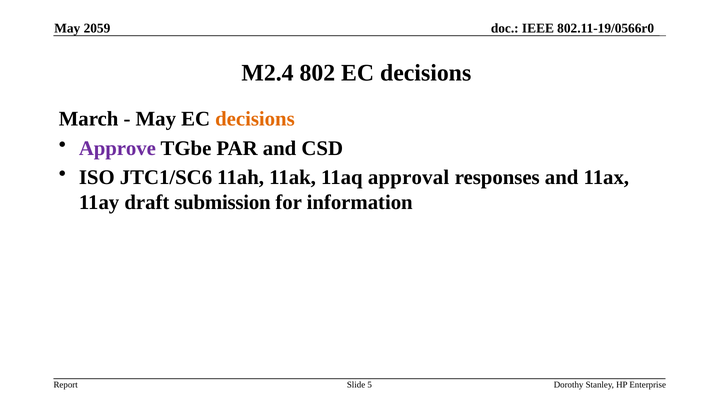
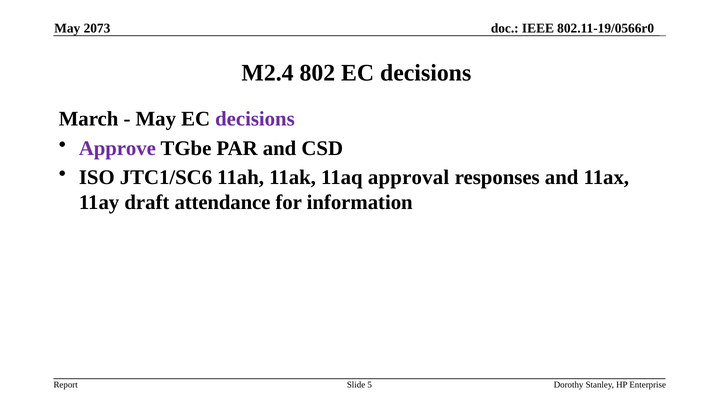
2059: 2059 -> 2073 (97, 29)
decisions colour: orange -> purple (255, 119)
submission: submission -> attendance (222, 202)
